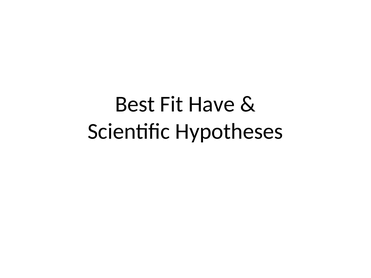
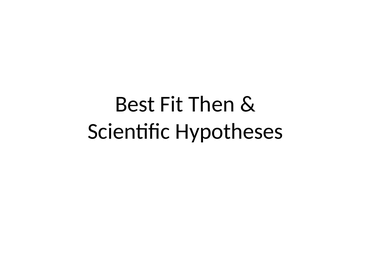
Have: Have -> Then (212, 104)
